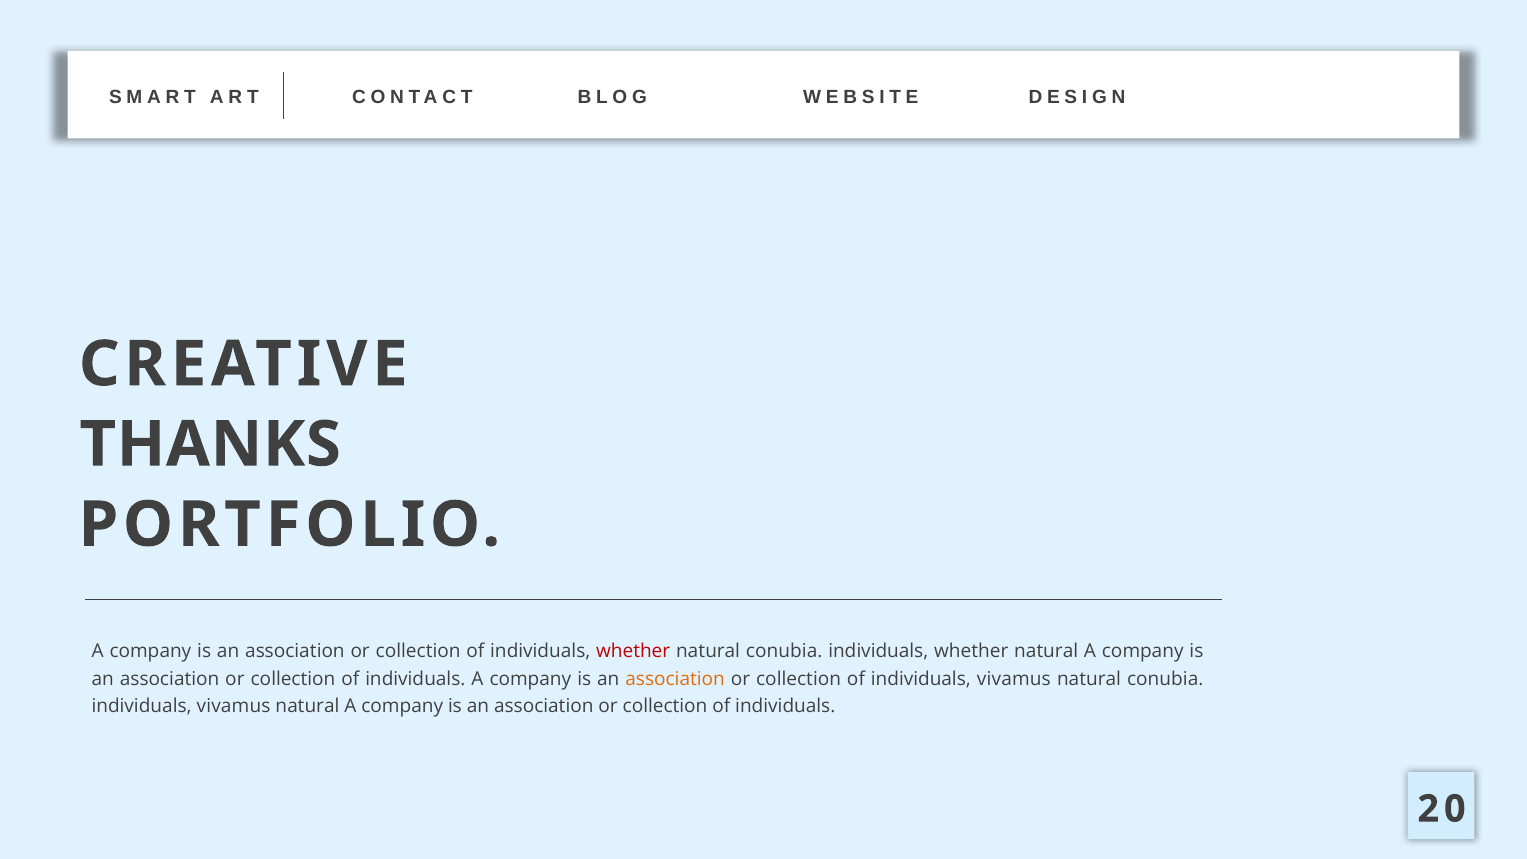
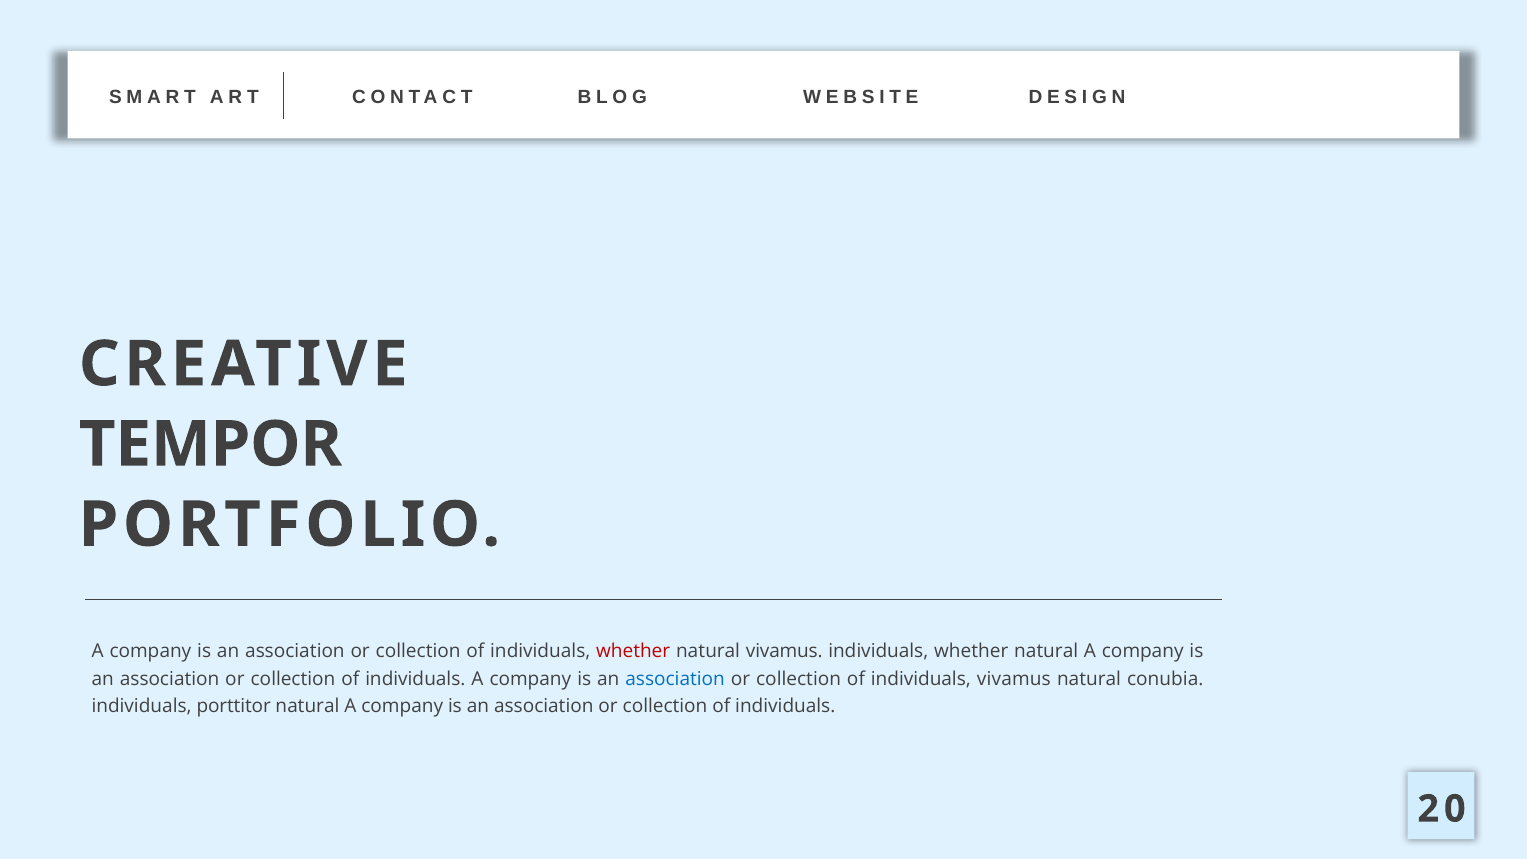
THANKS: THANKS -> TEMPOR (210, 445)
conubia: conubia -> vivamus (784, 651)
association colour: orange -> blue (675, 679)
vivamus: vivamus -> porttitor (234, 706)
